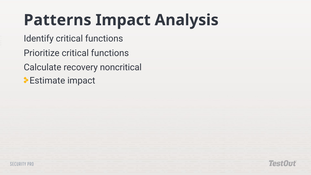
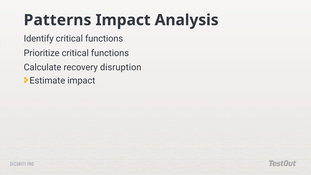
noncritical: noncritical -> disruption (121, 67)
